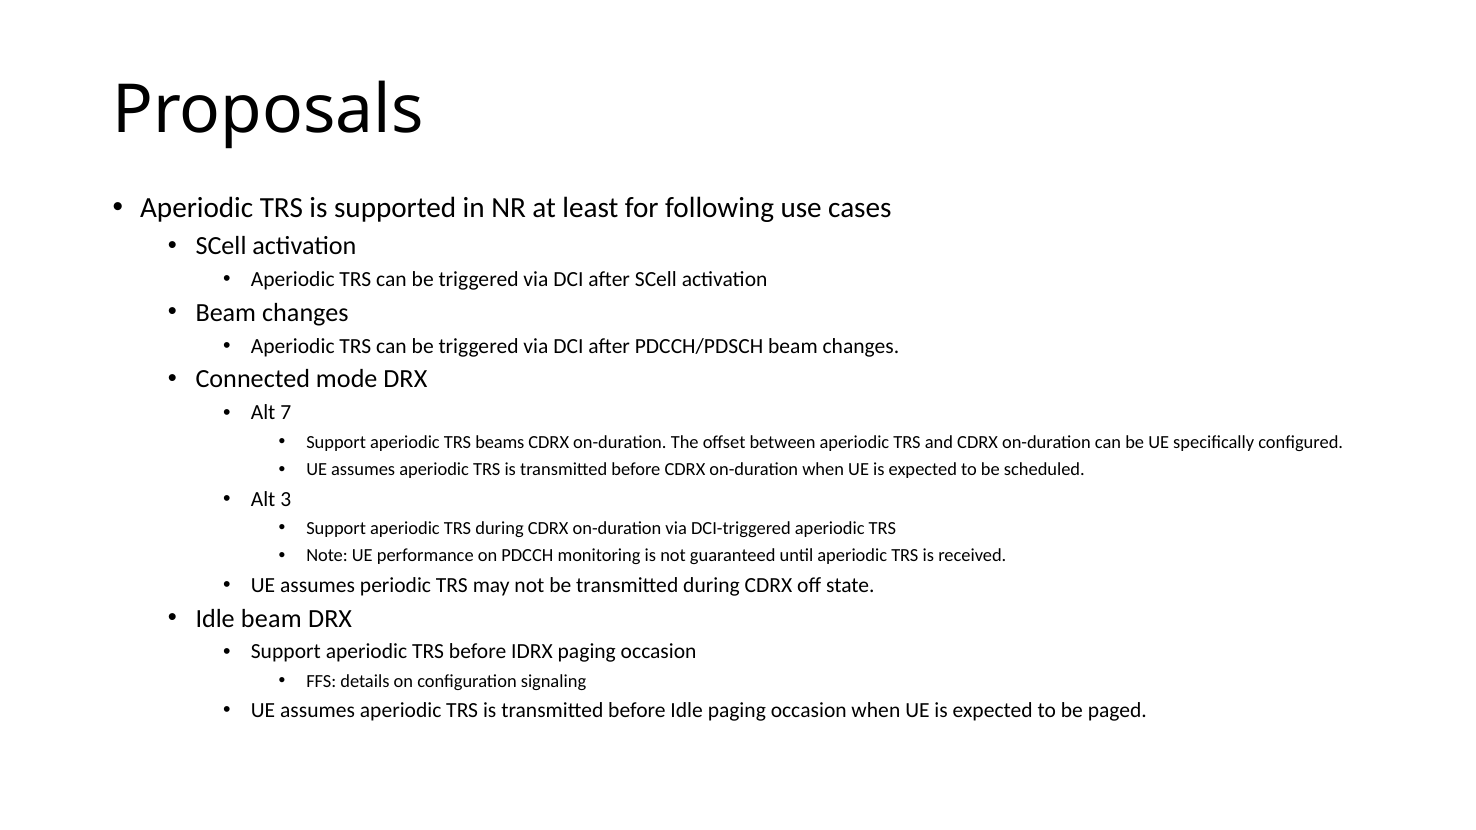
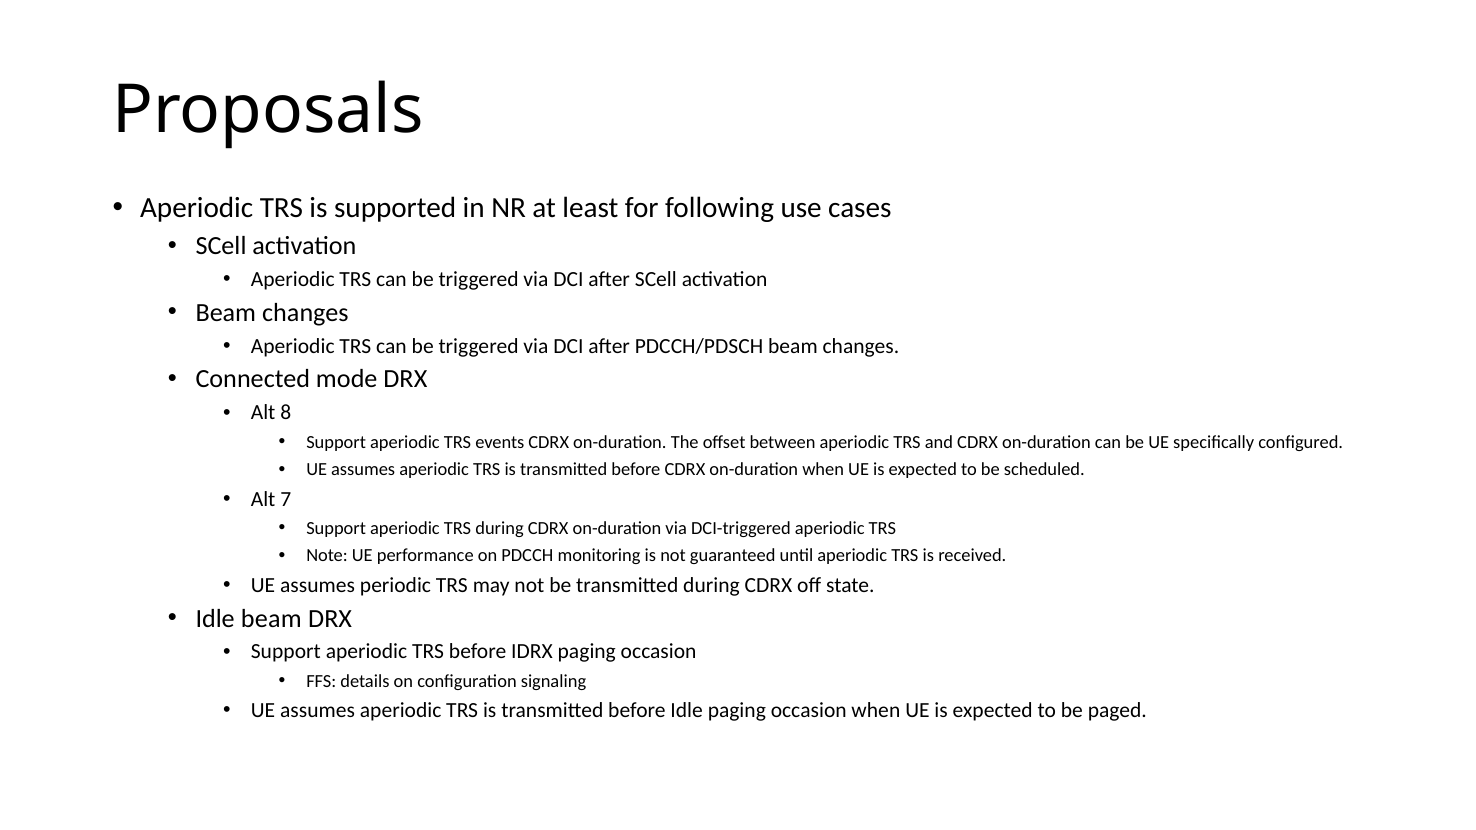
7: 7 -> 8 (286, 413)
beams: beams -> events (500, 442)
3: 3 -> 7 (286, 499)
